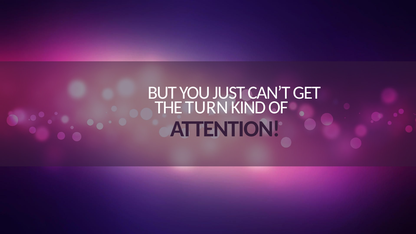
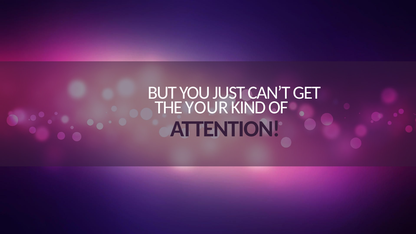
TURN: TURN -> YOUR (207, 107)
